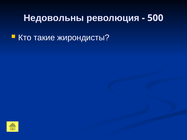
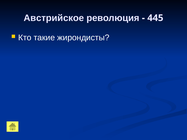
Недовольны: Недовольны -> Австрийское (54, 18)
500: 500 -> 445 (155, 18)
